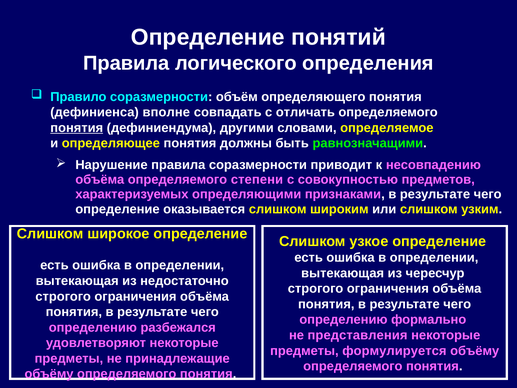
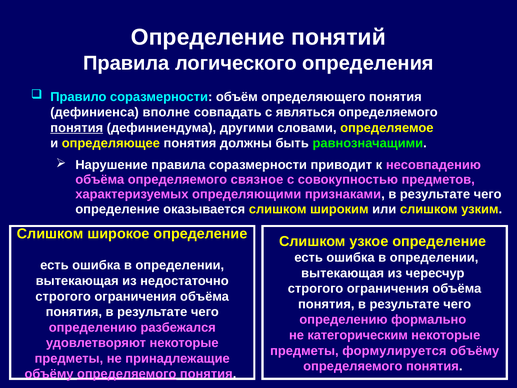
отличать: отличать -> являться (305, 112)
степени: степени -> связное (257, 179)
представления: представления -> категорическим (358, 335)
определяемого underline: none -> present (127, 374)
